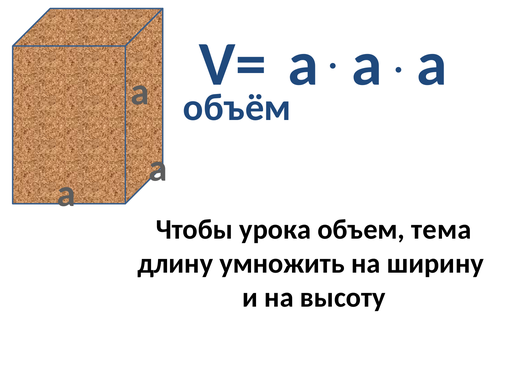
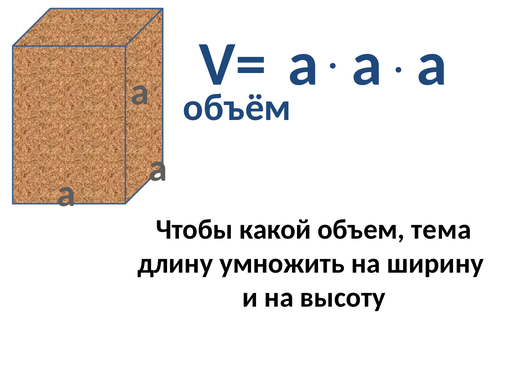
урока: урока -> какой (275, 229)
